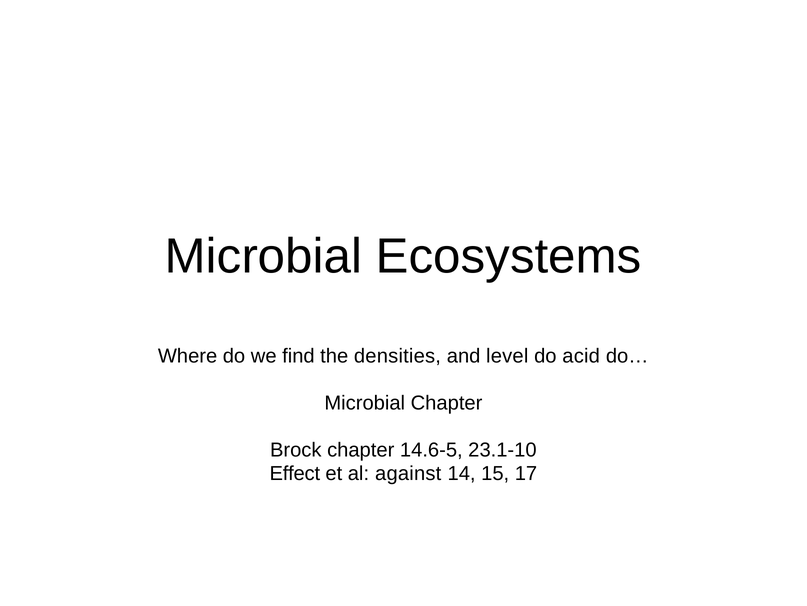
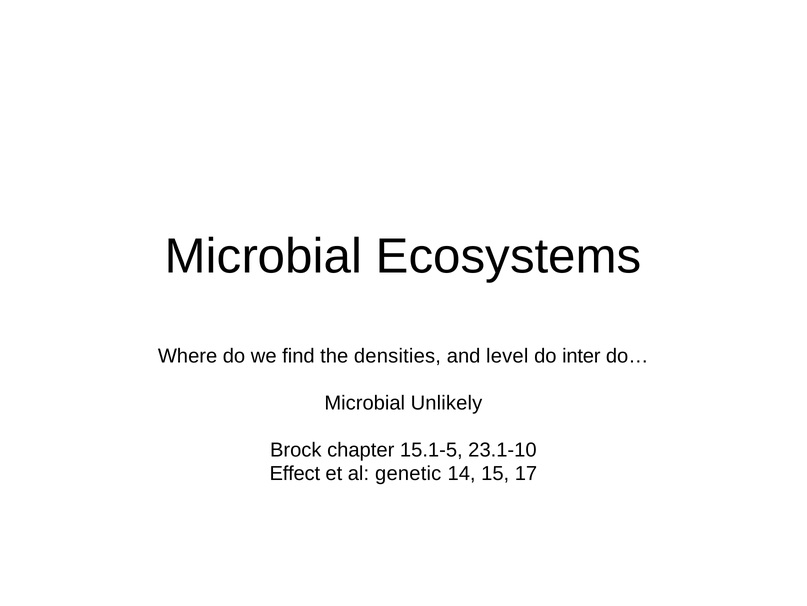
acid: acid -> inter (581, 356)
Microbial Chapter: Chapter -> Unlikely (446, 403)
14.6-5: 14.6-5 -> 15.1-5 (431, 449)
against: against -> genetic (408, 473)
